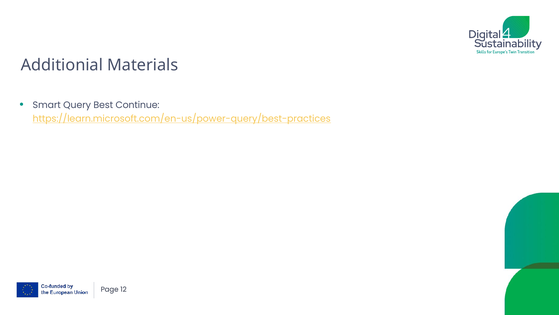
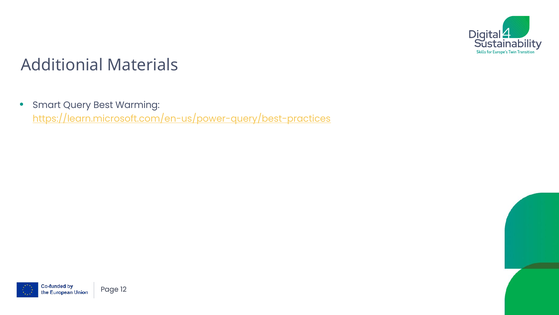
Continue: Continue -> Warming (138, 105)
